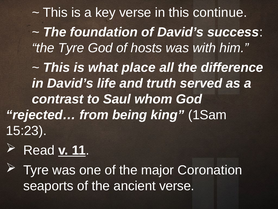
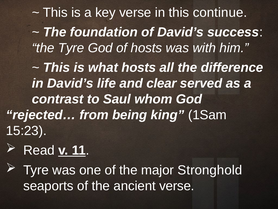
what place: place -> hosts (139, 67)
truth: truth -> clear (161, 83)
Coronation: Coronation -> Stronghold (210, 170)
